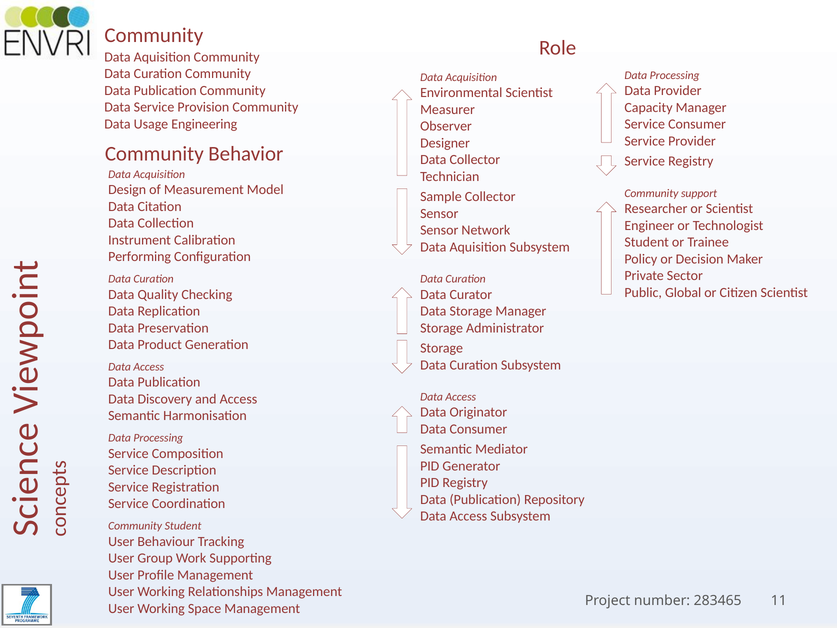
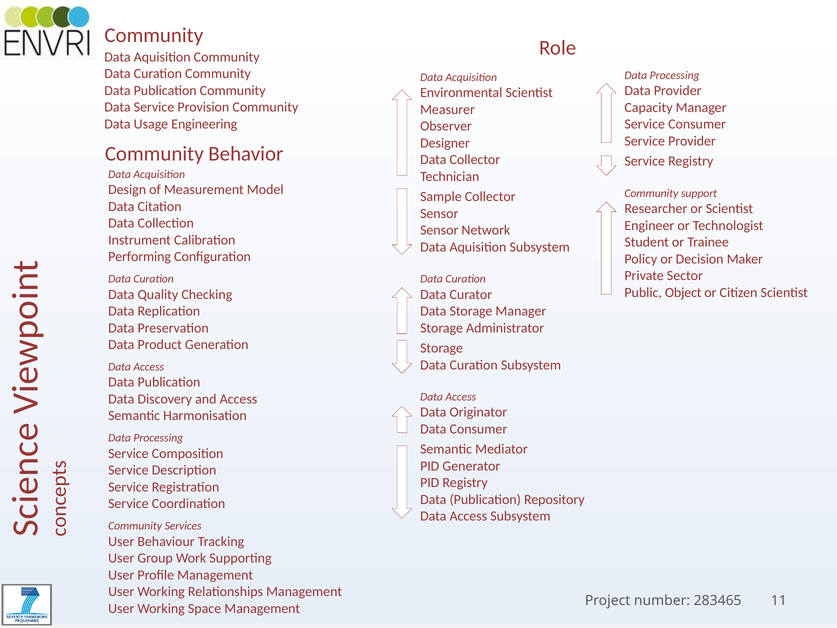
Global: Global -> Object (683, 292)
Community Student: Student -> Services (183, 526)
